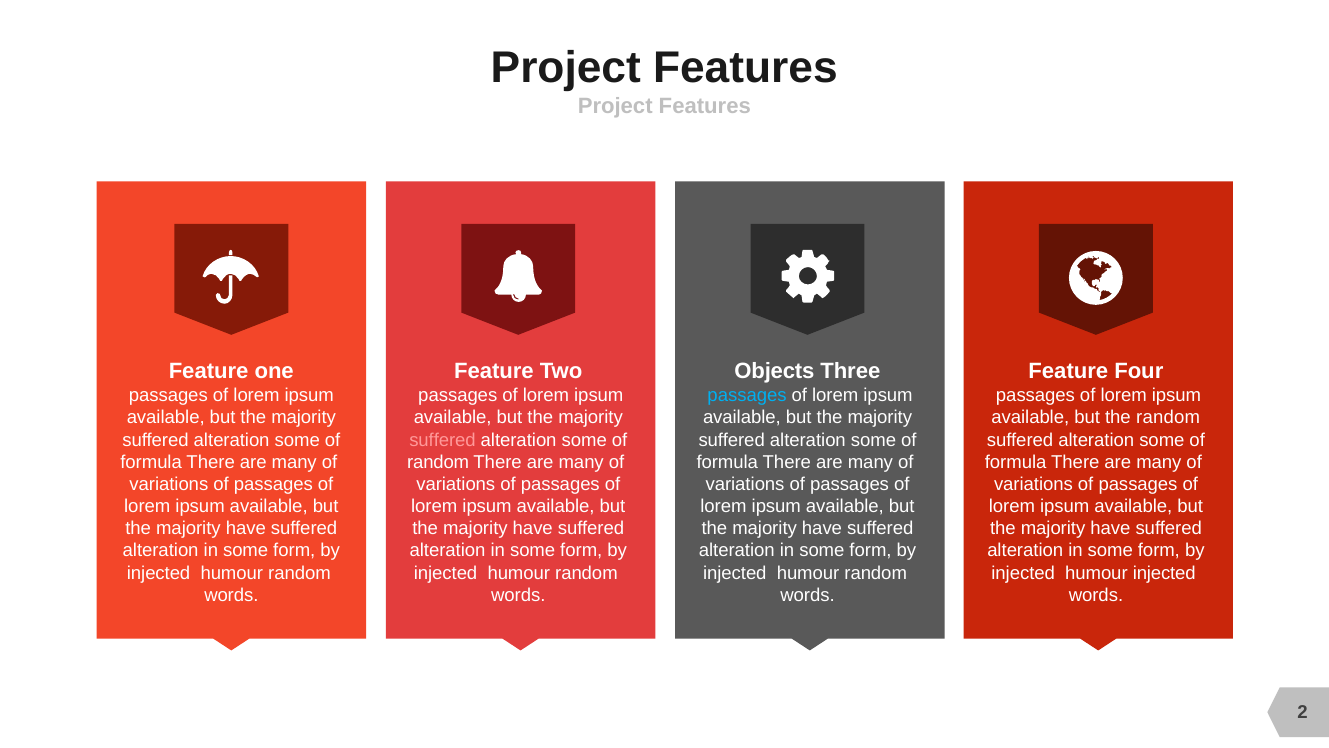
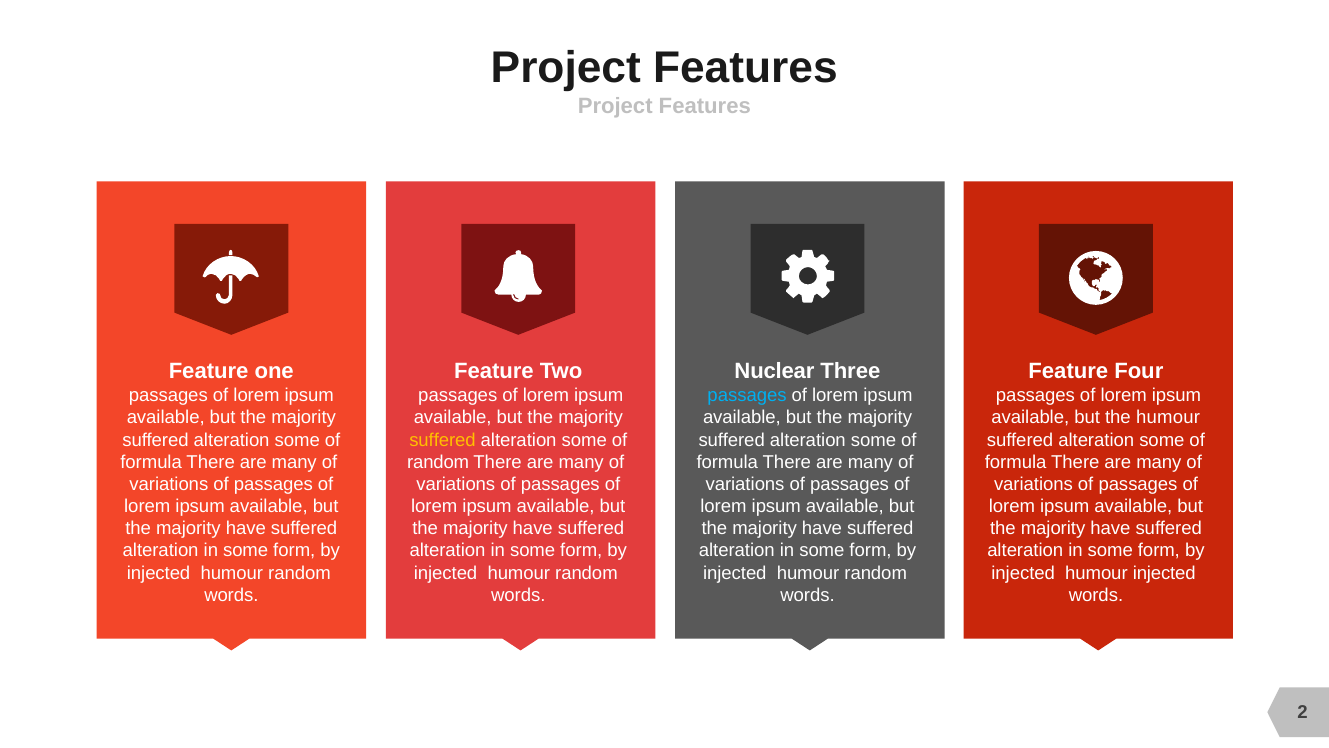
Objects: Objects -> Nuclear (774, 371)
the random: random -> humour (1168, 417)
suffered colour: pink -> yellow (443, 440)
